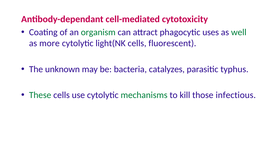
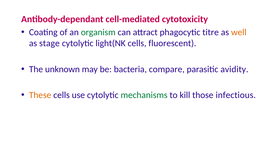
uses: uses -> titre (211, 32)
well colour: green -> orange (239, 32)
more: more -> stage (49, 43)
catalyzes: catalyzes -> compare (167, 69)
typhus: typhus -> avidity (234, 69)
These colour: green -> orange (40, 95)
